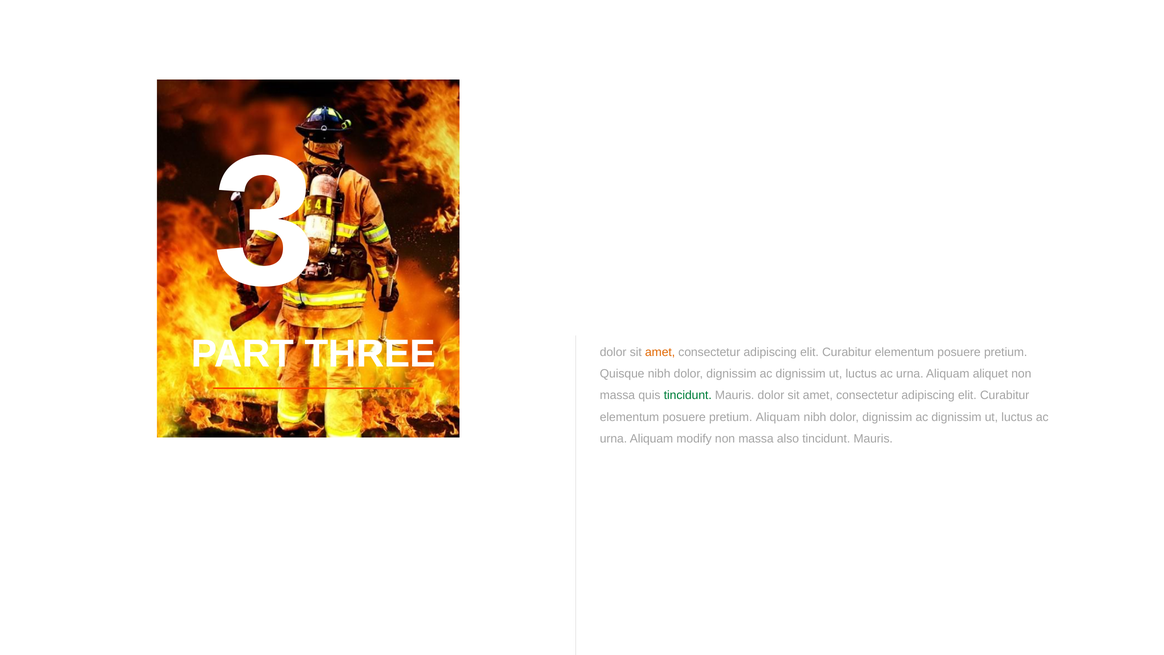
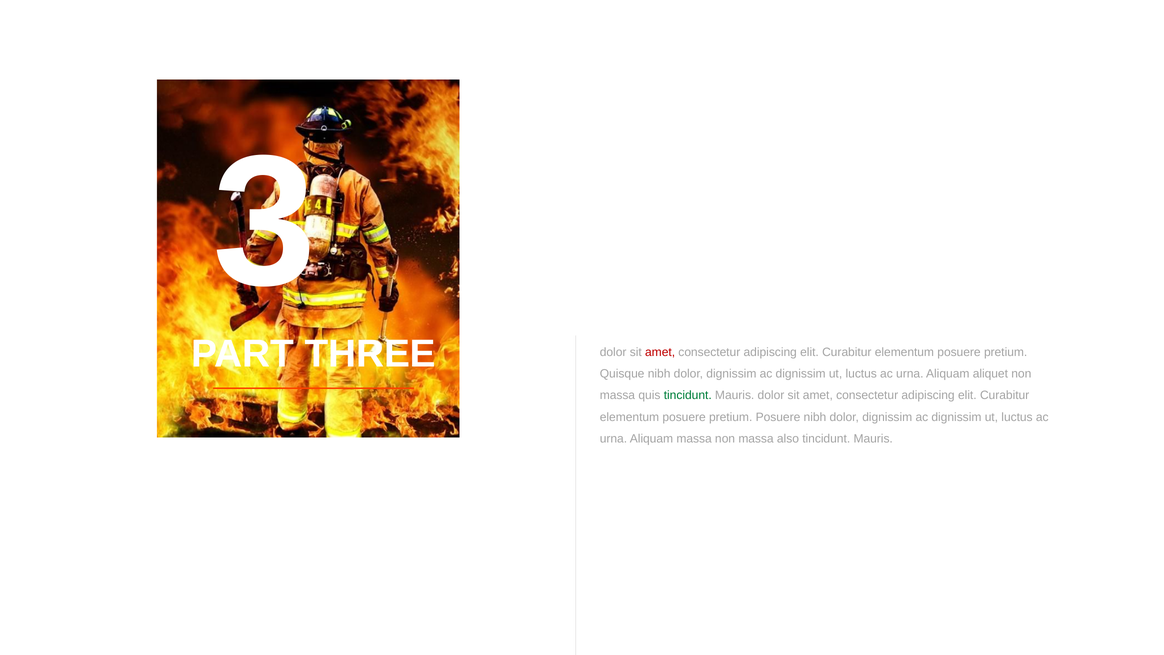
amet colour: orange -> red (660, 352)
pretium Aliquam: Aliquam -> Posuere (778, 417)
Aliquam modify: modify -> massa (694, 439)
